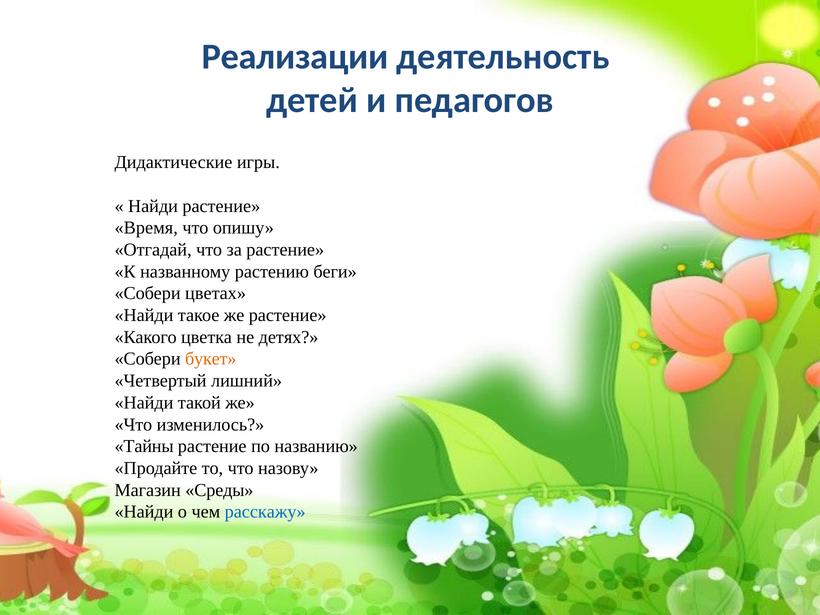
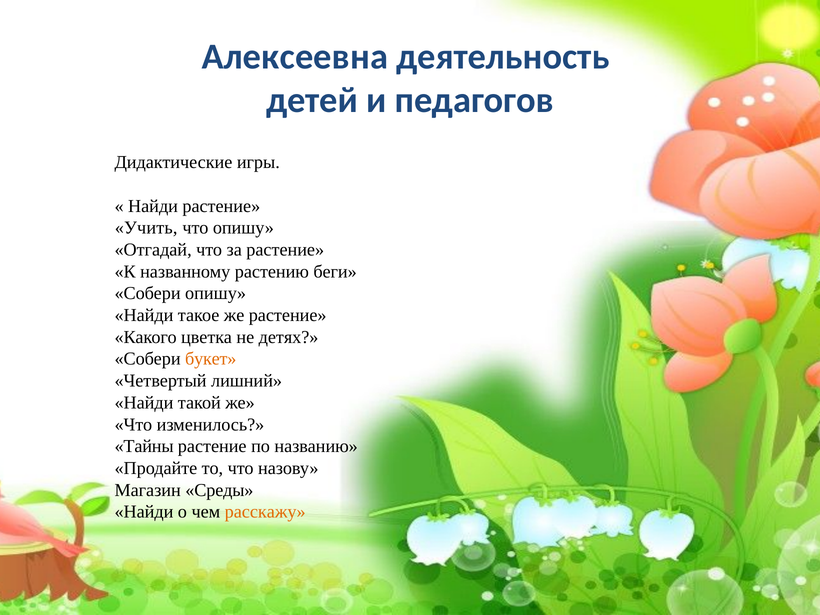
Реализации: Реализации -> Алексеевна (295, 57)
Время: Время -> Учить (146, 228)
Собери цветах: цветах -> опишу (216, 293)
расскажу colour: blue -> orange (265, 512)
